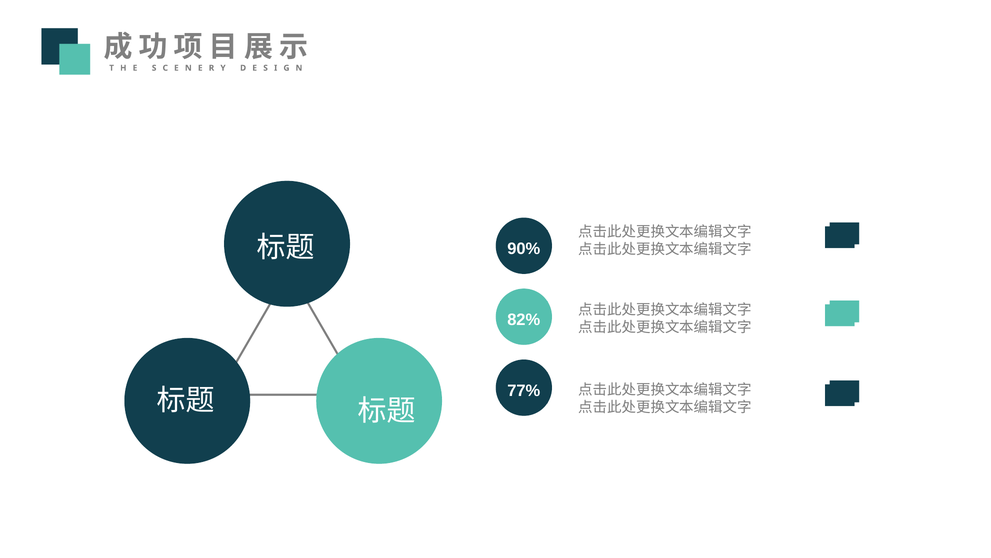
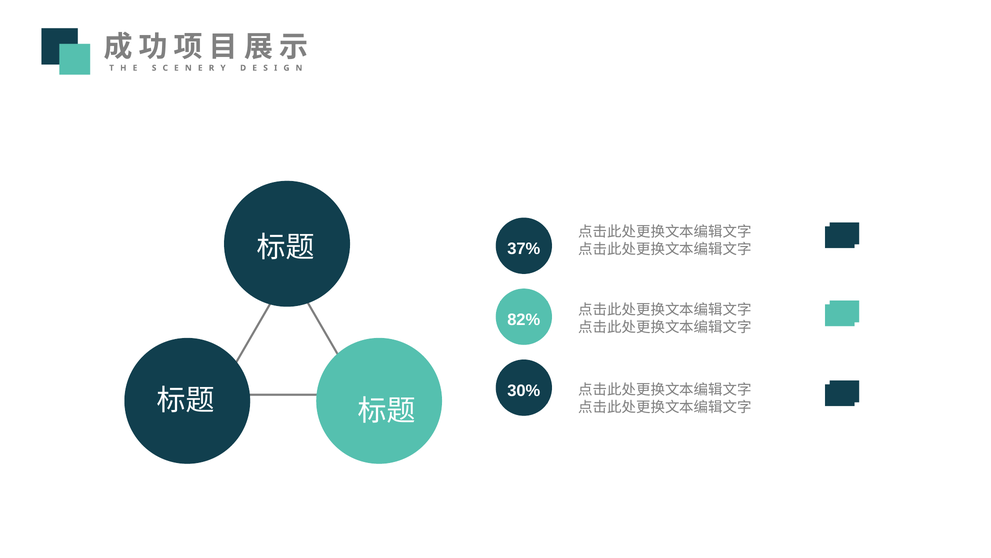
90%: 90% -> 37% (524, 249)
77%: 77% -> 30% (524, 390)
